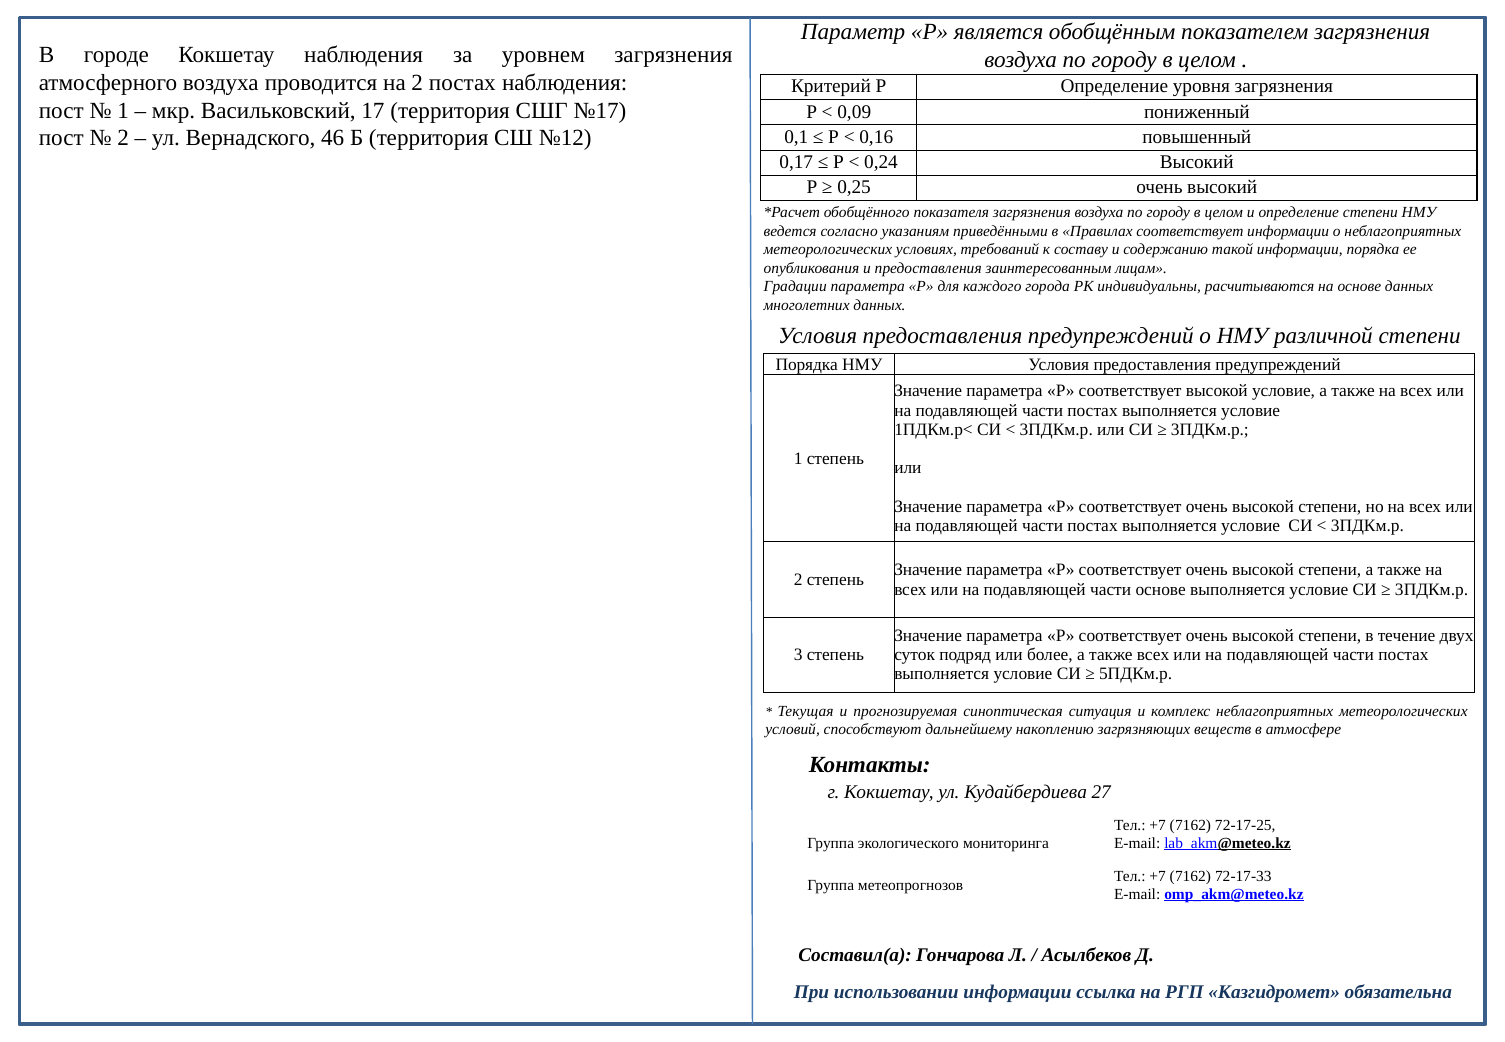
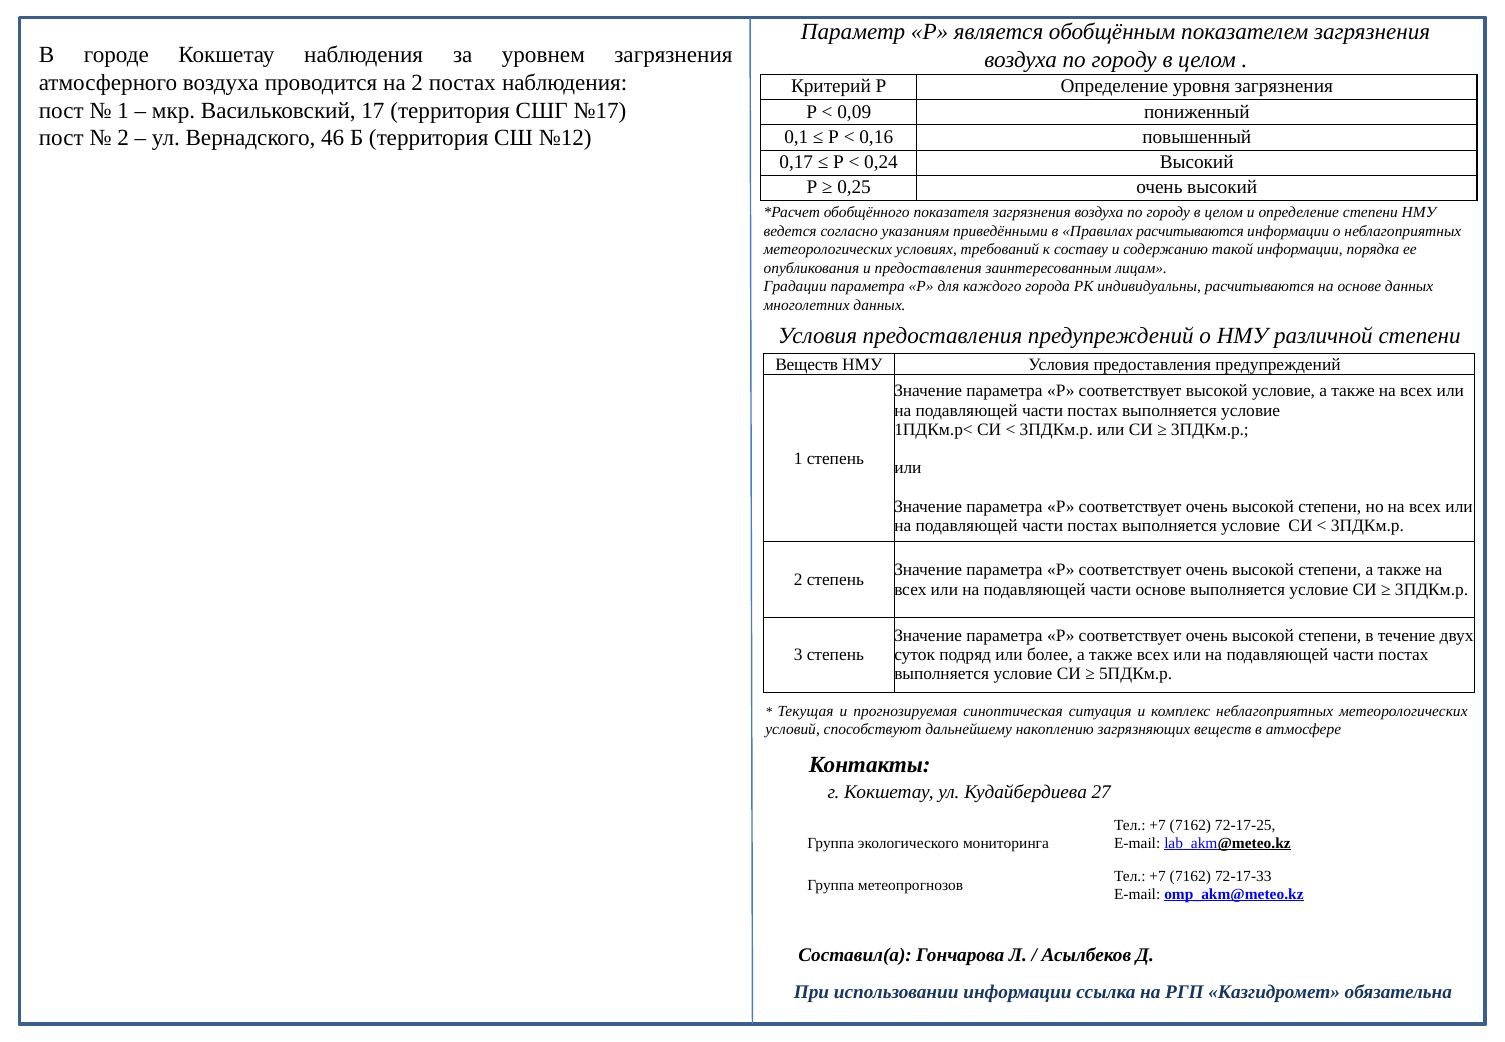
Правилах соответствует: соответствует -> расчитываются (1190, 231)
Порядка: Порядка -> Веществ (807, 364)
